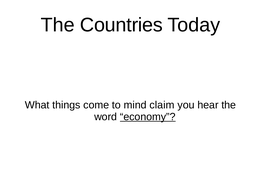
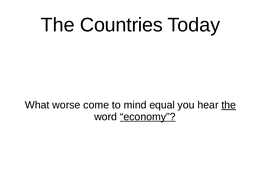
things: things -> worse (66, 105)
claim: claim -> equal (162, 105)
the underline: none -> present (229, 105)
